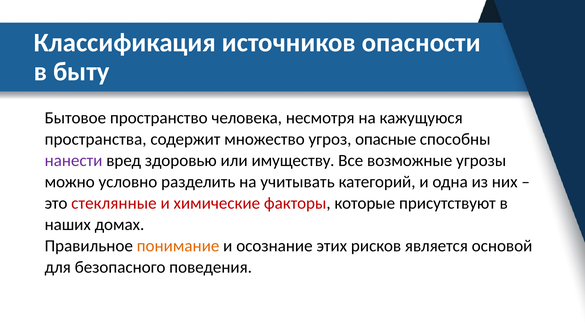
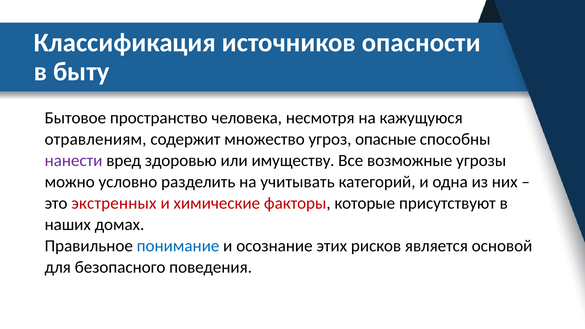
пространства: пространства -> отравлениям (96, 139)
стеклянные: стеклянные -> экстренных (114, 203)
понимание colour: orange -> blue (178, 246)
